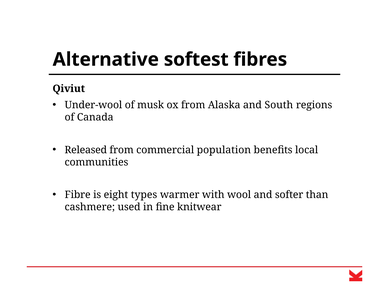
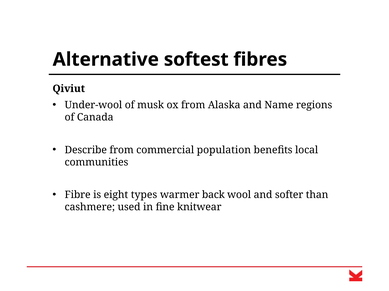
South: South -> Name (279, 105)
Released: Released -> Describe (86, 150)
with: with -> back (213, 195)
